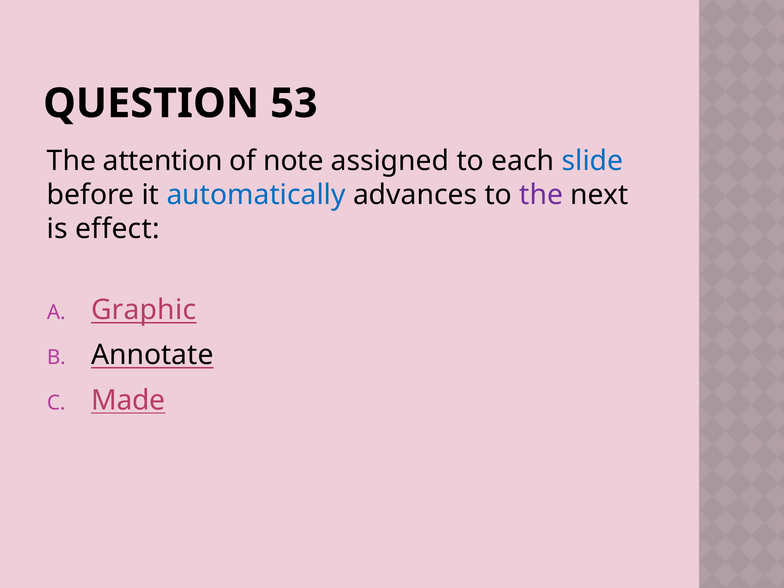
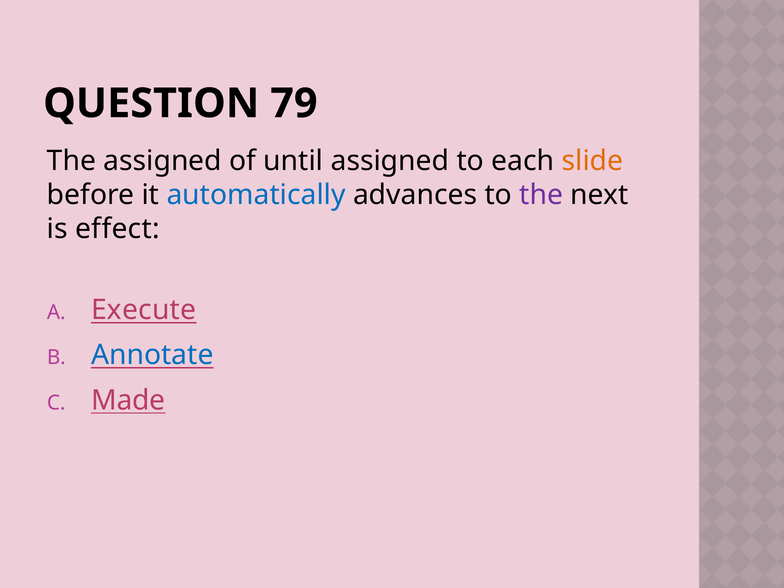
53: 53 -> 79 (294, 103)
The attention: attention -> assigned (163, 161)
note: note -> until (293, 161)
slide colour: blue -> orange (593, 161)
Graphic: Graphic -> Execute (144, 310)
Annotate colour: black -> blue (152, 355)
